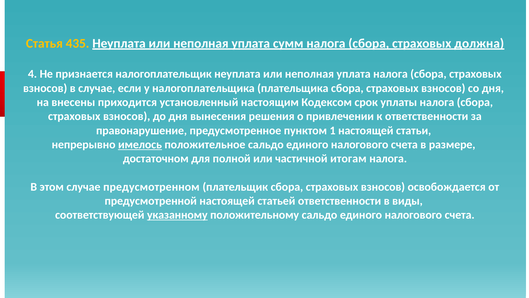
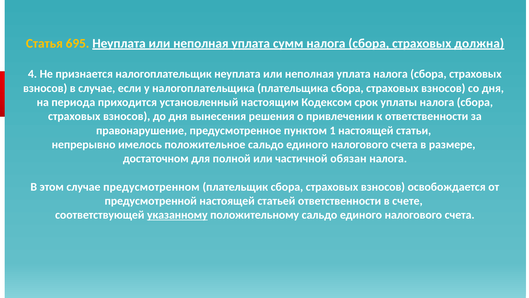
435: 435 -> 695 (78, 43)
внесены: внесены -> периода (73, 102)
имелось underline: present -> none (140, 144)
итогам: итогам -> обязан (348, 158)
виды: виды -> счете (407, 201)
